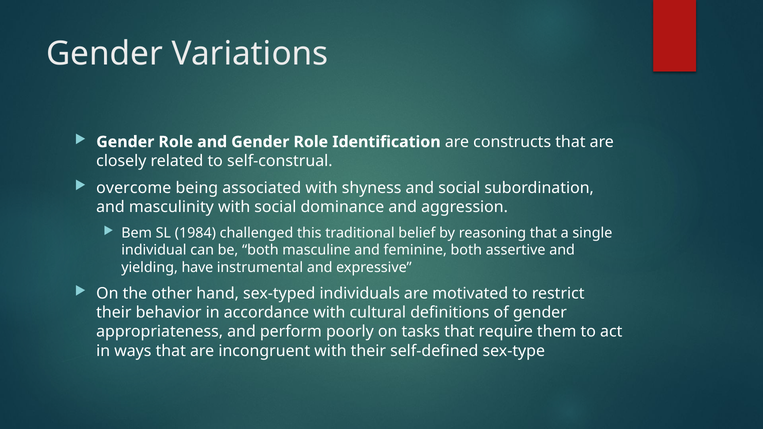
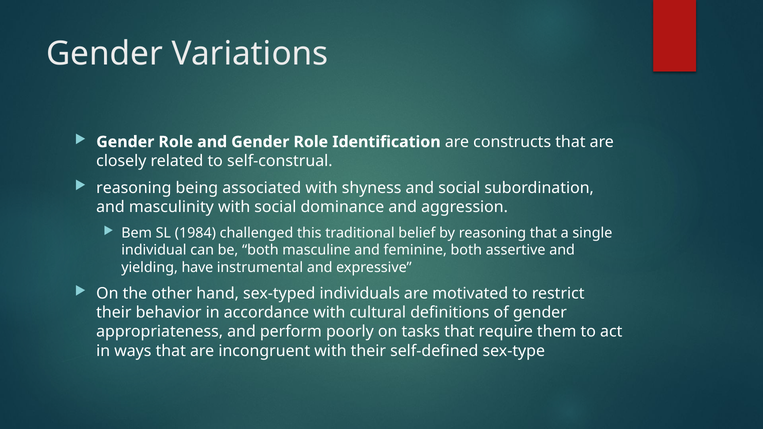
overcome: overcome -> reasoning (134, 188)
